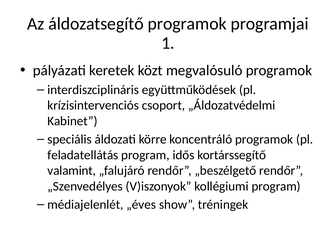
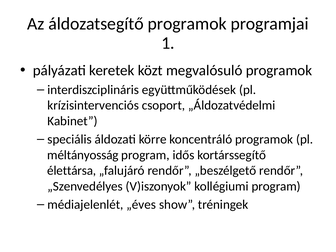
feladatellátás: feladatellátás -> méltányosság (83, 155)
valamint: valamint -> élettársa (72, 171)
